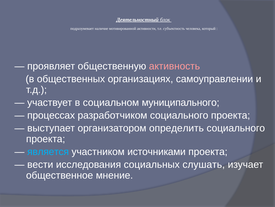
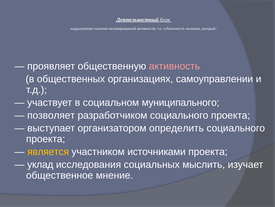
процессах: процессах -> позволяет (51, 115)
является colour: light blue -> yellow (48, 151)
вести: вести -> уклад (40, 164)
слушать: слушать -> мыслить (204, 164)
